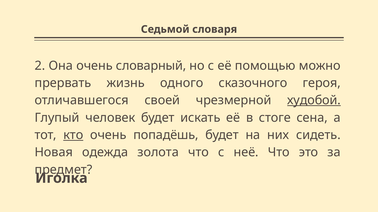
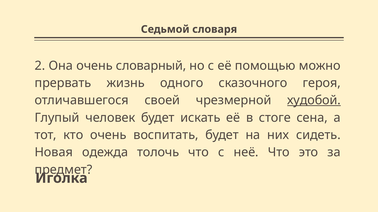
кто underline: present -> none (73, 135)
попадёшь: попадёшь -> воспитать (166, 135)
золота: золота -> толочь (158, 153)
